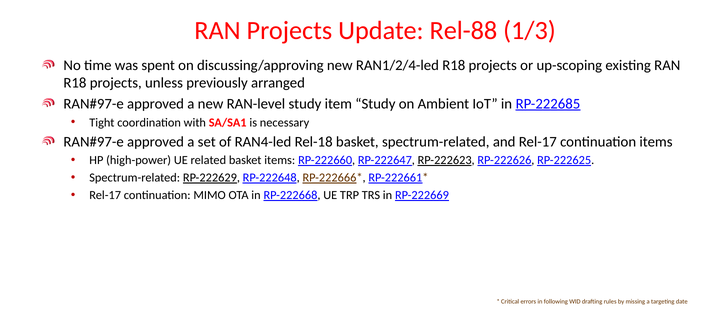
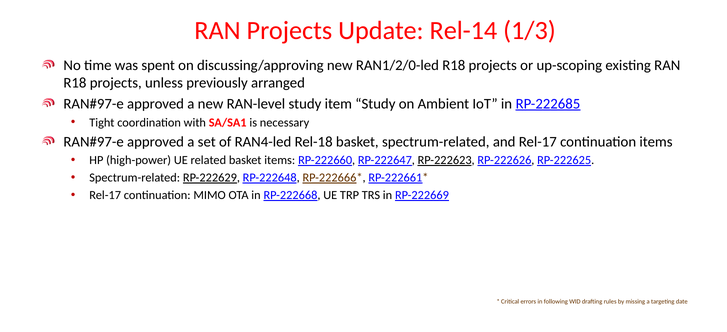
Rel-88: Rel-88 -> Rel-14 (463, 31)
RAN1/2/4-led: RAN1/2/4-led -> RAN1/2/0-led (397, 65)
